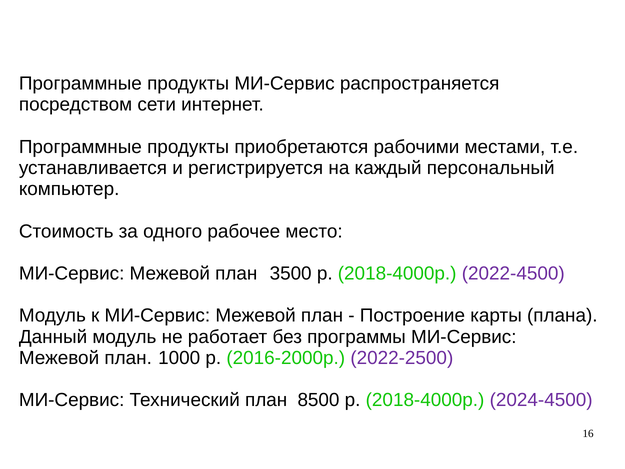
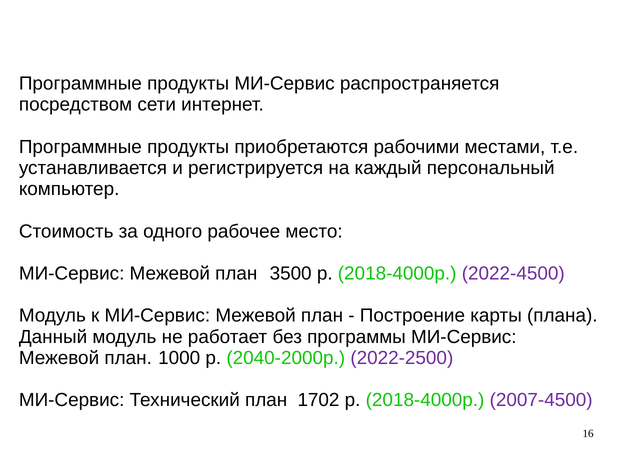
2016-2000р: 2016-2000р -> 2040-2000р (286, 358)
8500: 8500 -> 1702 (319, 400)
2024-4500: 2024-4500 -> 2007-4500 (541, 400)
